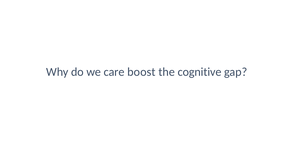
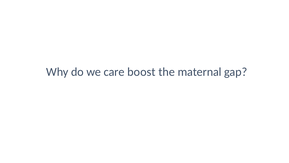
cognitive: cognitive -> maternal (200, 72)
